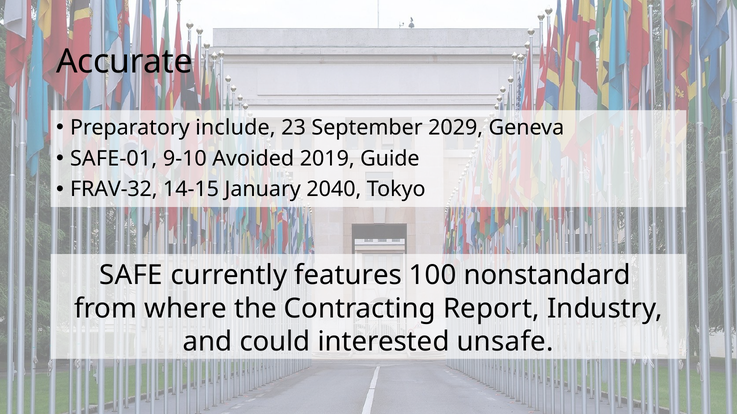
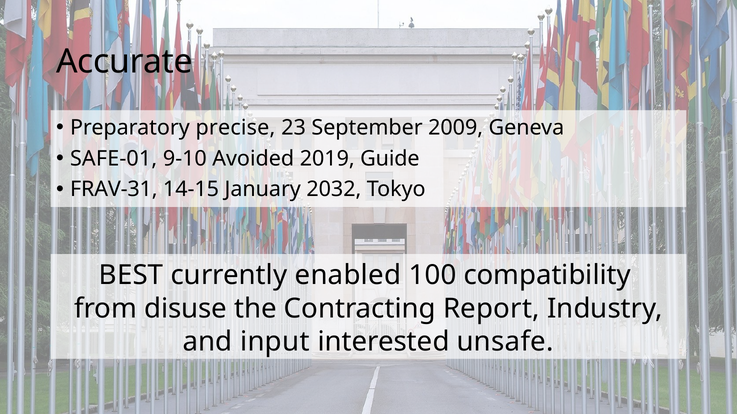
include: include -> precise (235, 128)
2029: 2029 -> 2009 (456, 128)
FRAV-32: FRAV-32 -> FRAV-31 (114, 190)
2040: 2040 -> 2032 (334, 190)
SAFE: SAFE -> BEST (131, 276)
features: features -> enabled (348, 276)
nonstandard: nonstandard -> compatibility (547, 276)
where: where -> disuse (186, 309)
could: could -> input (275, 342)
